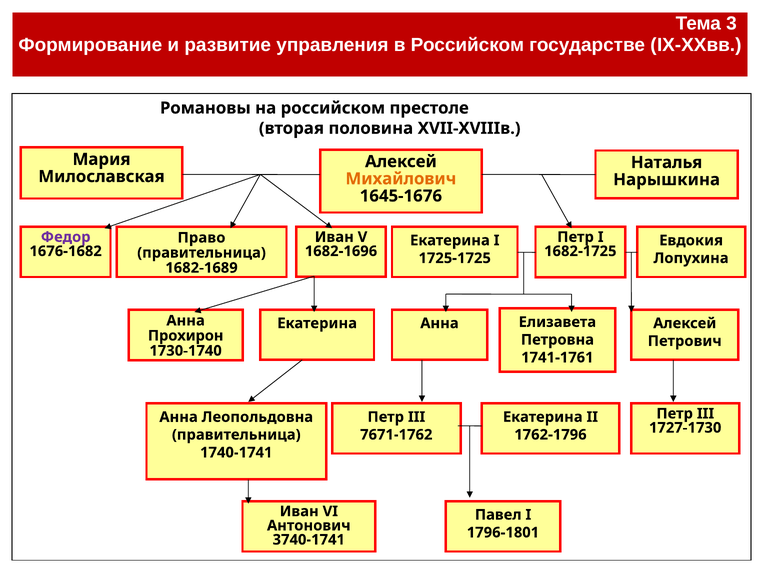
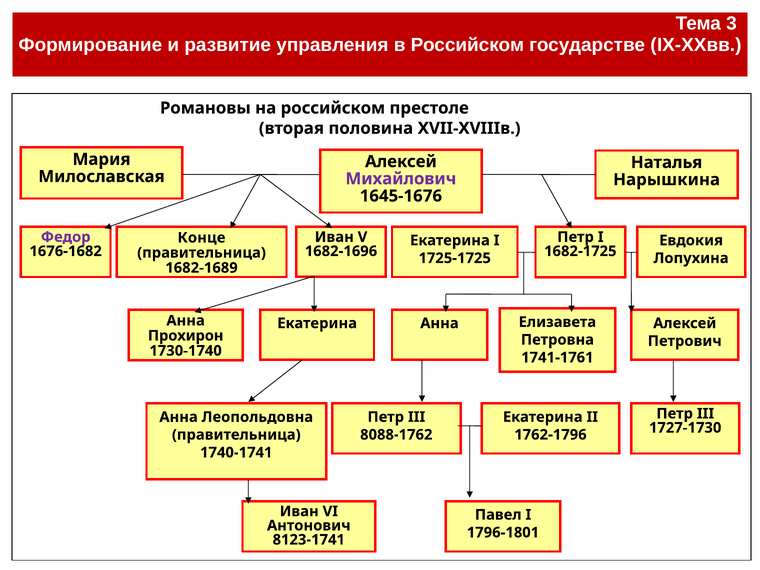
Михайлович colour: orange -> purple (401, 179)
Право: Право -> Конце (201, 238)
7671-1762: 7671-1762 -> 8088-1762 (396, 435)
3740-1741: 3740-1741 -> 8123-1741 (309, 540)
